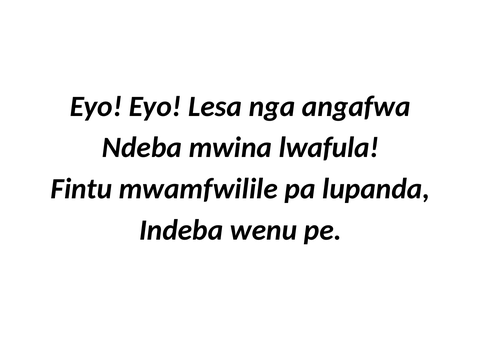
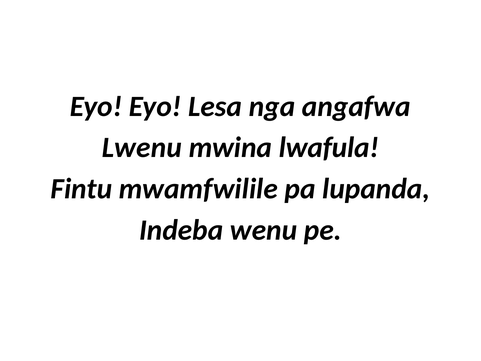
Ndeba: Ndeba -> Lwenu (142, 147)
